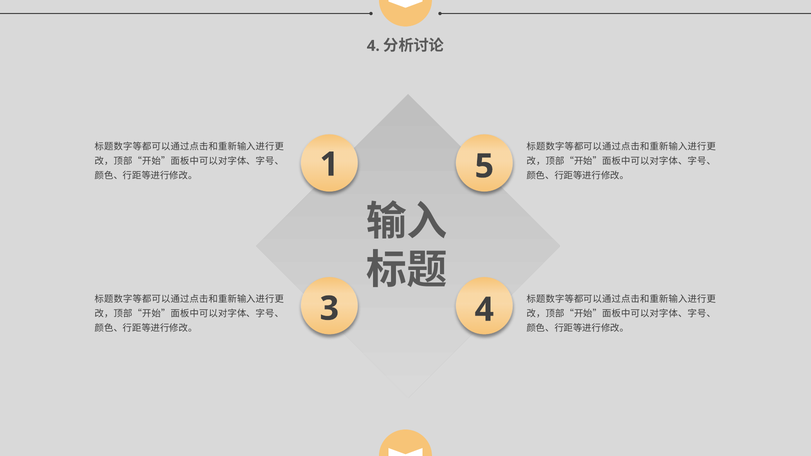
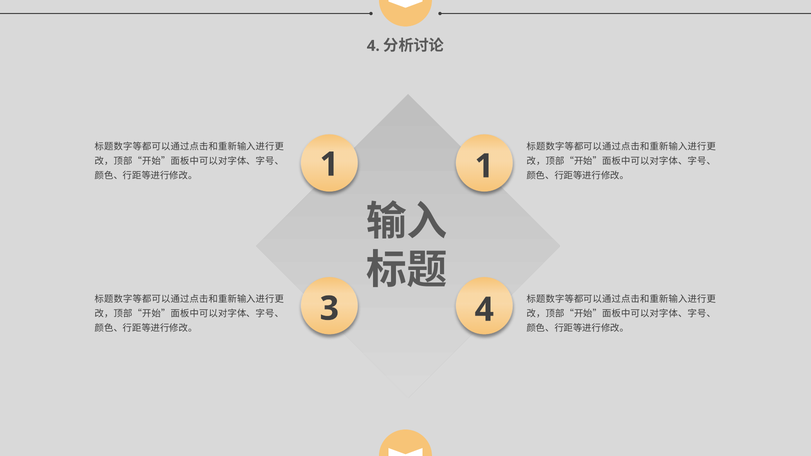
1 5: 5 -> 1 (484, 166)
